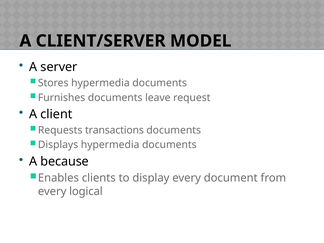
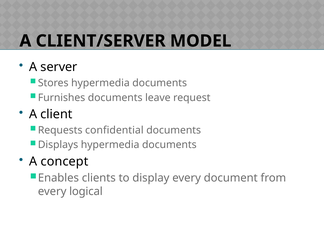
transactions: transactions -> confidential (114, 130)
because: because -> concept (65, 161)
